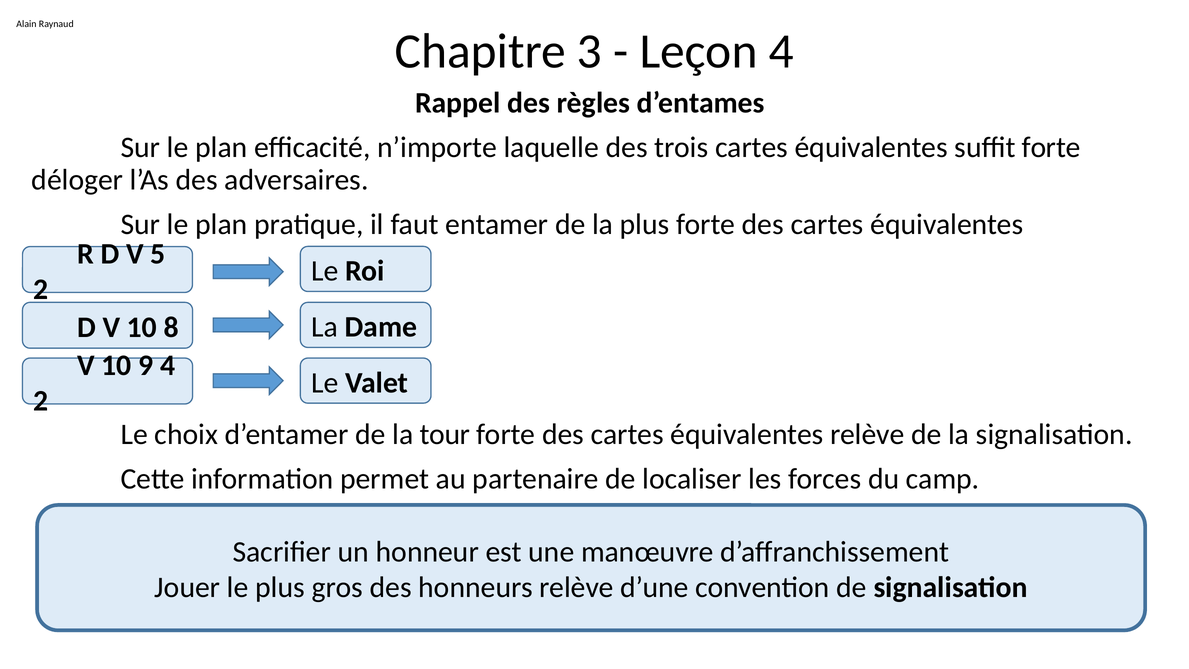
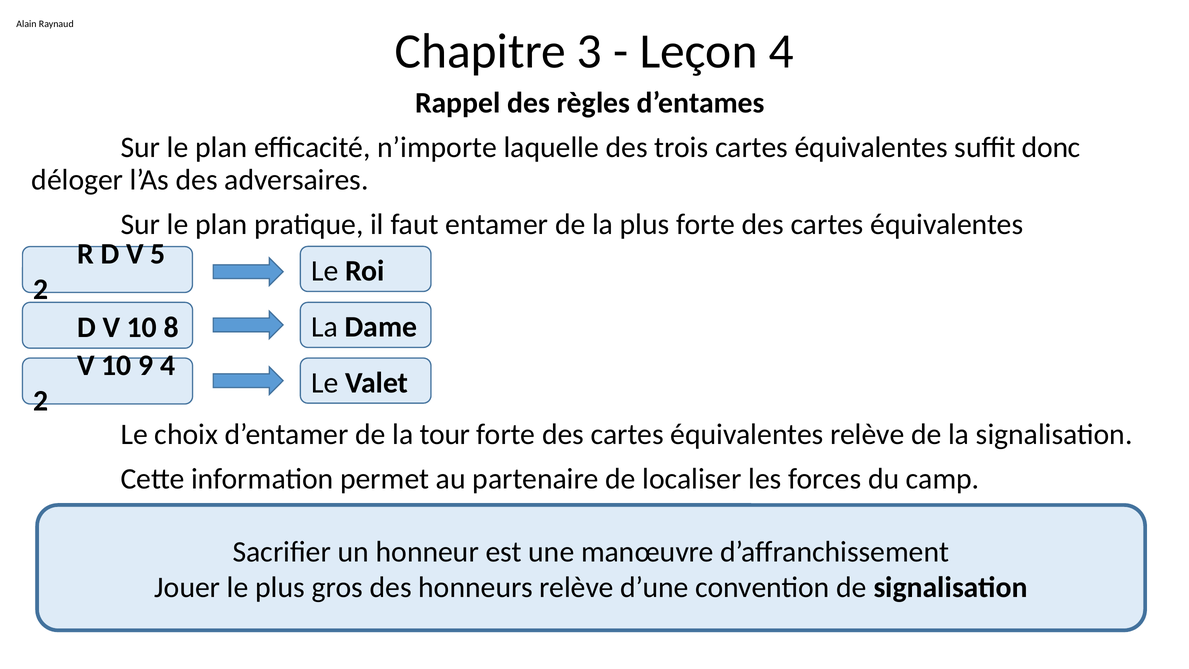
suffit forte: forte -> donc (1051, 148)
